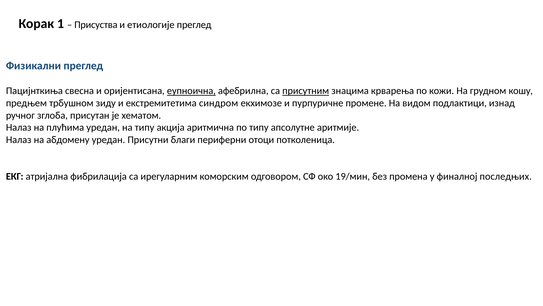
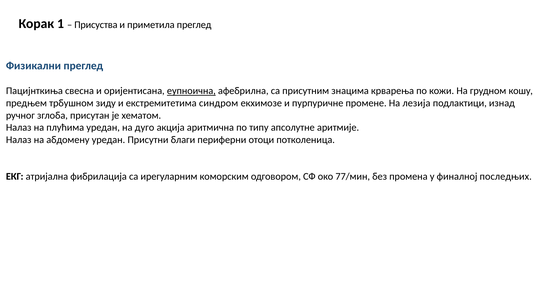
етиологије: етиологије -> приметила (151, 25)
присутним underline: present -> none (306, 91)
видом: видом -> лезија (416, 103)
на типу: типу -> дуго (145, 127)
19/мин: 19/мин -> 77/мин (353, 176)
